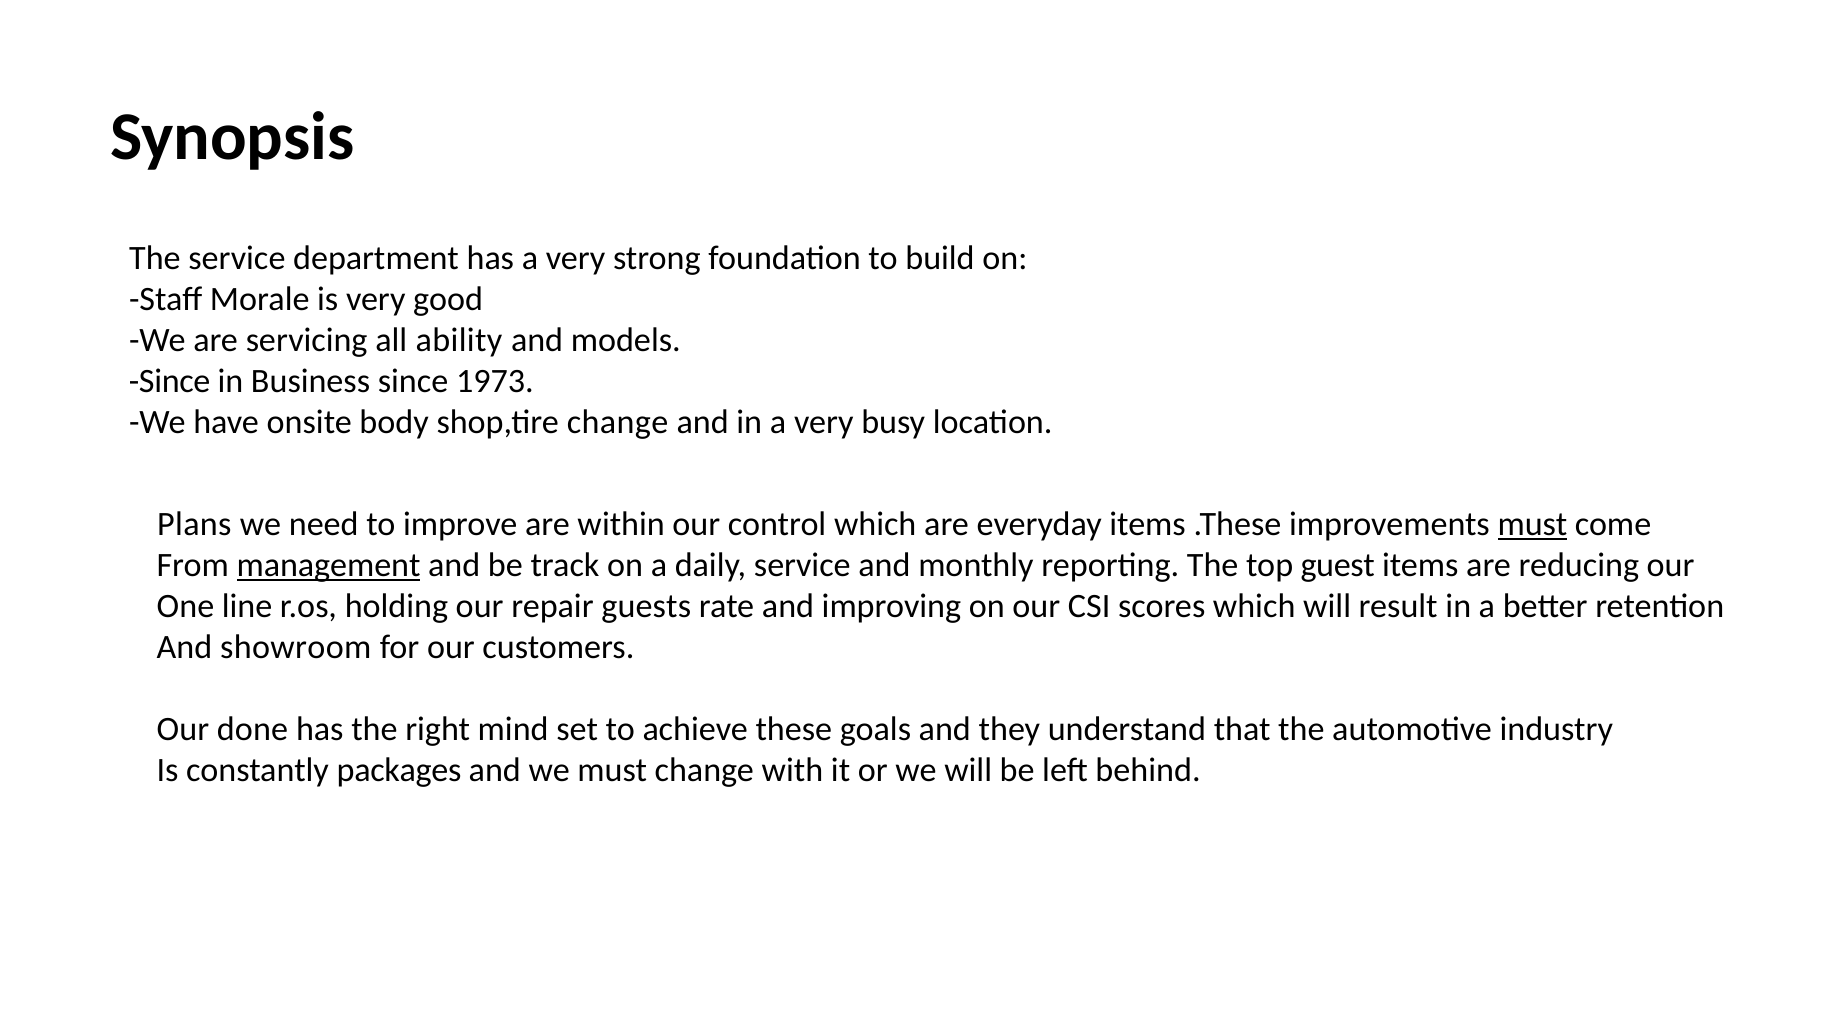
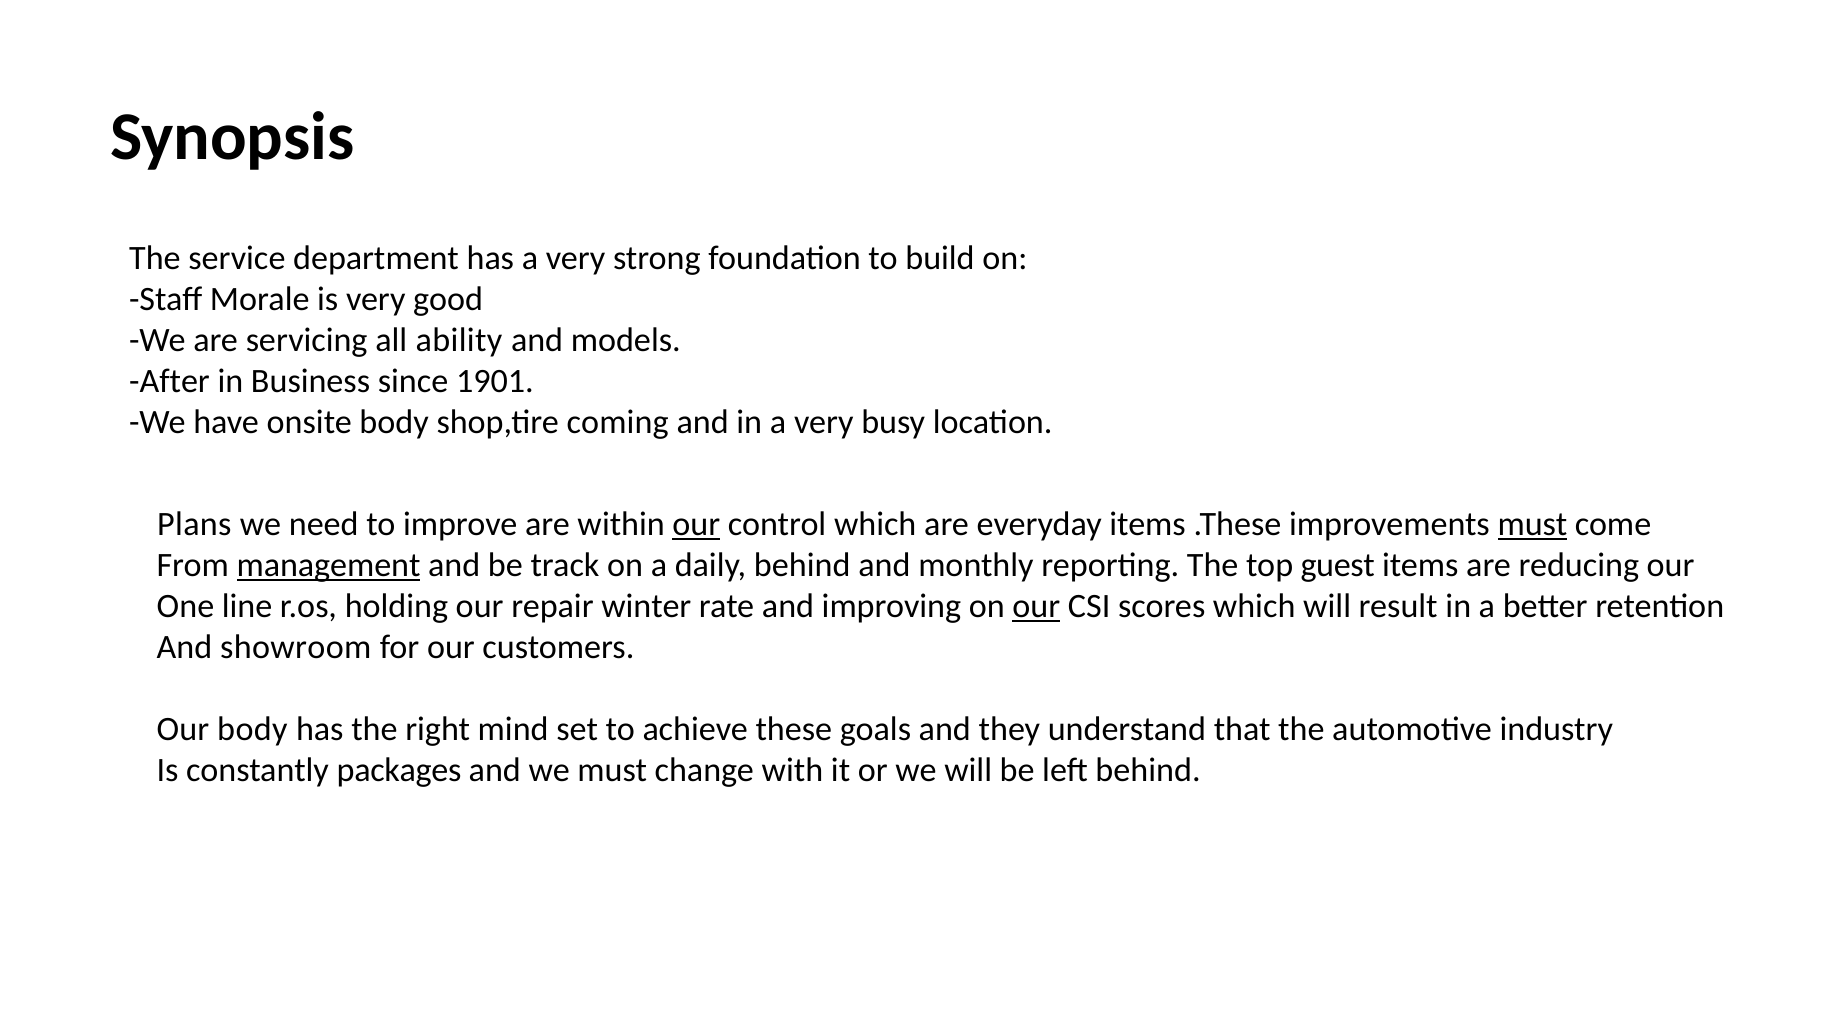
Since: Since -> After (169, 382)
1973: 1973 -> 1901 (495, 382)
shop,tire change: change -> coming (618, 423)
our underline: none -> present (696, 525)
daily service: service -> behind (802, 566)
guests: guests -> winter (646, 607)
our underline: none -> present (1036, 607)
Our done: done -> body (252, 730)
